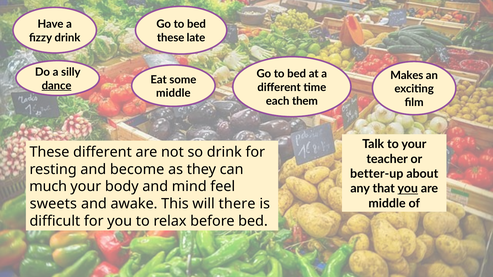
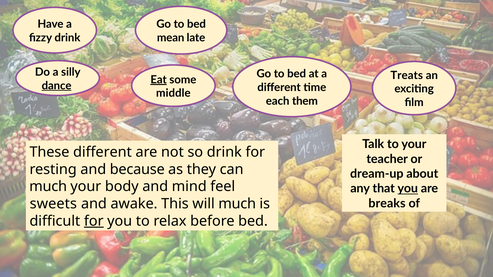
these: these -> mean (171, 38)
Makes: Makes -> Treats (407, 75)
Eat underline: none -> present (159, 80)
become: become -> because (137, 170)
better-up: better-up -> dream-up (377, 174)
middle: middle -> breaks (387, 204)
will there: there -> much (237, 204)
for underline: none -> present (94, 221)
